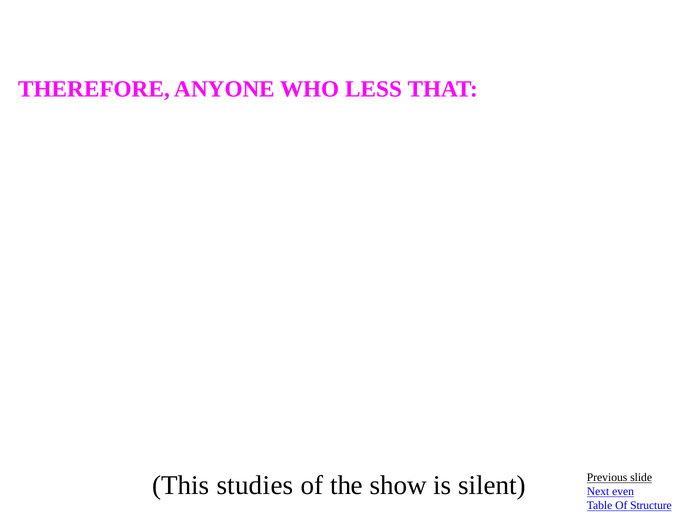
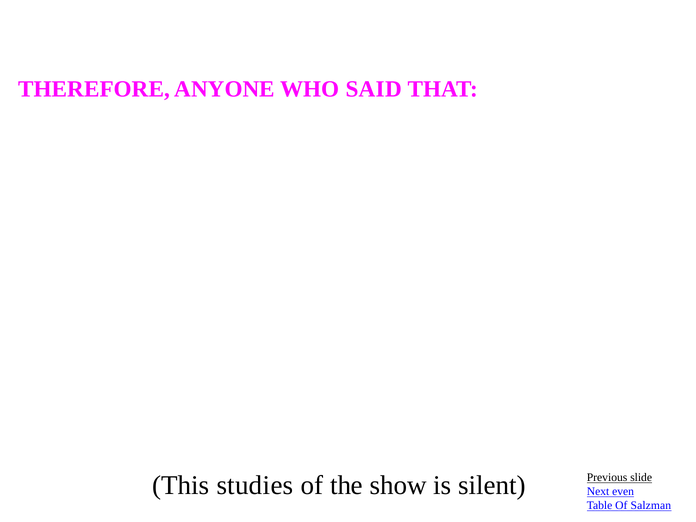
LESS: LESS -> SAID (374, 89)
Structure: Structure -> Salzman (651, 505)
